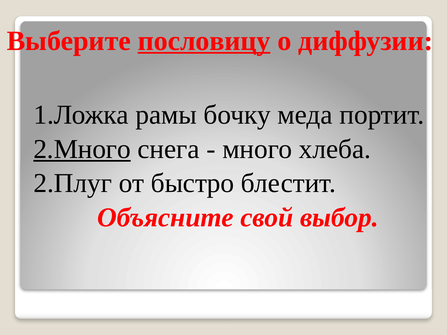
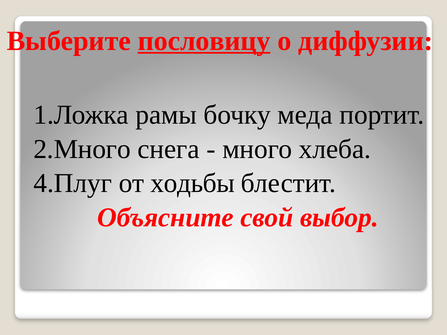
2.Много underline: present -> none (82, 149)
2.Плуг: 2.Плуг -> 4.Плуг (73, 183)
быстро: быстро -> ходьбы (193, 183)
